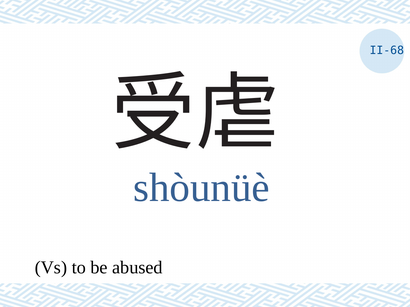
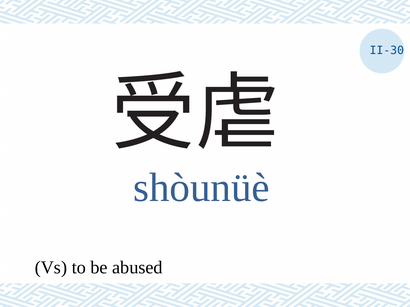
II-68: II-68 -> II-30 (387, 51)
